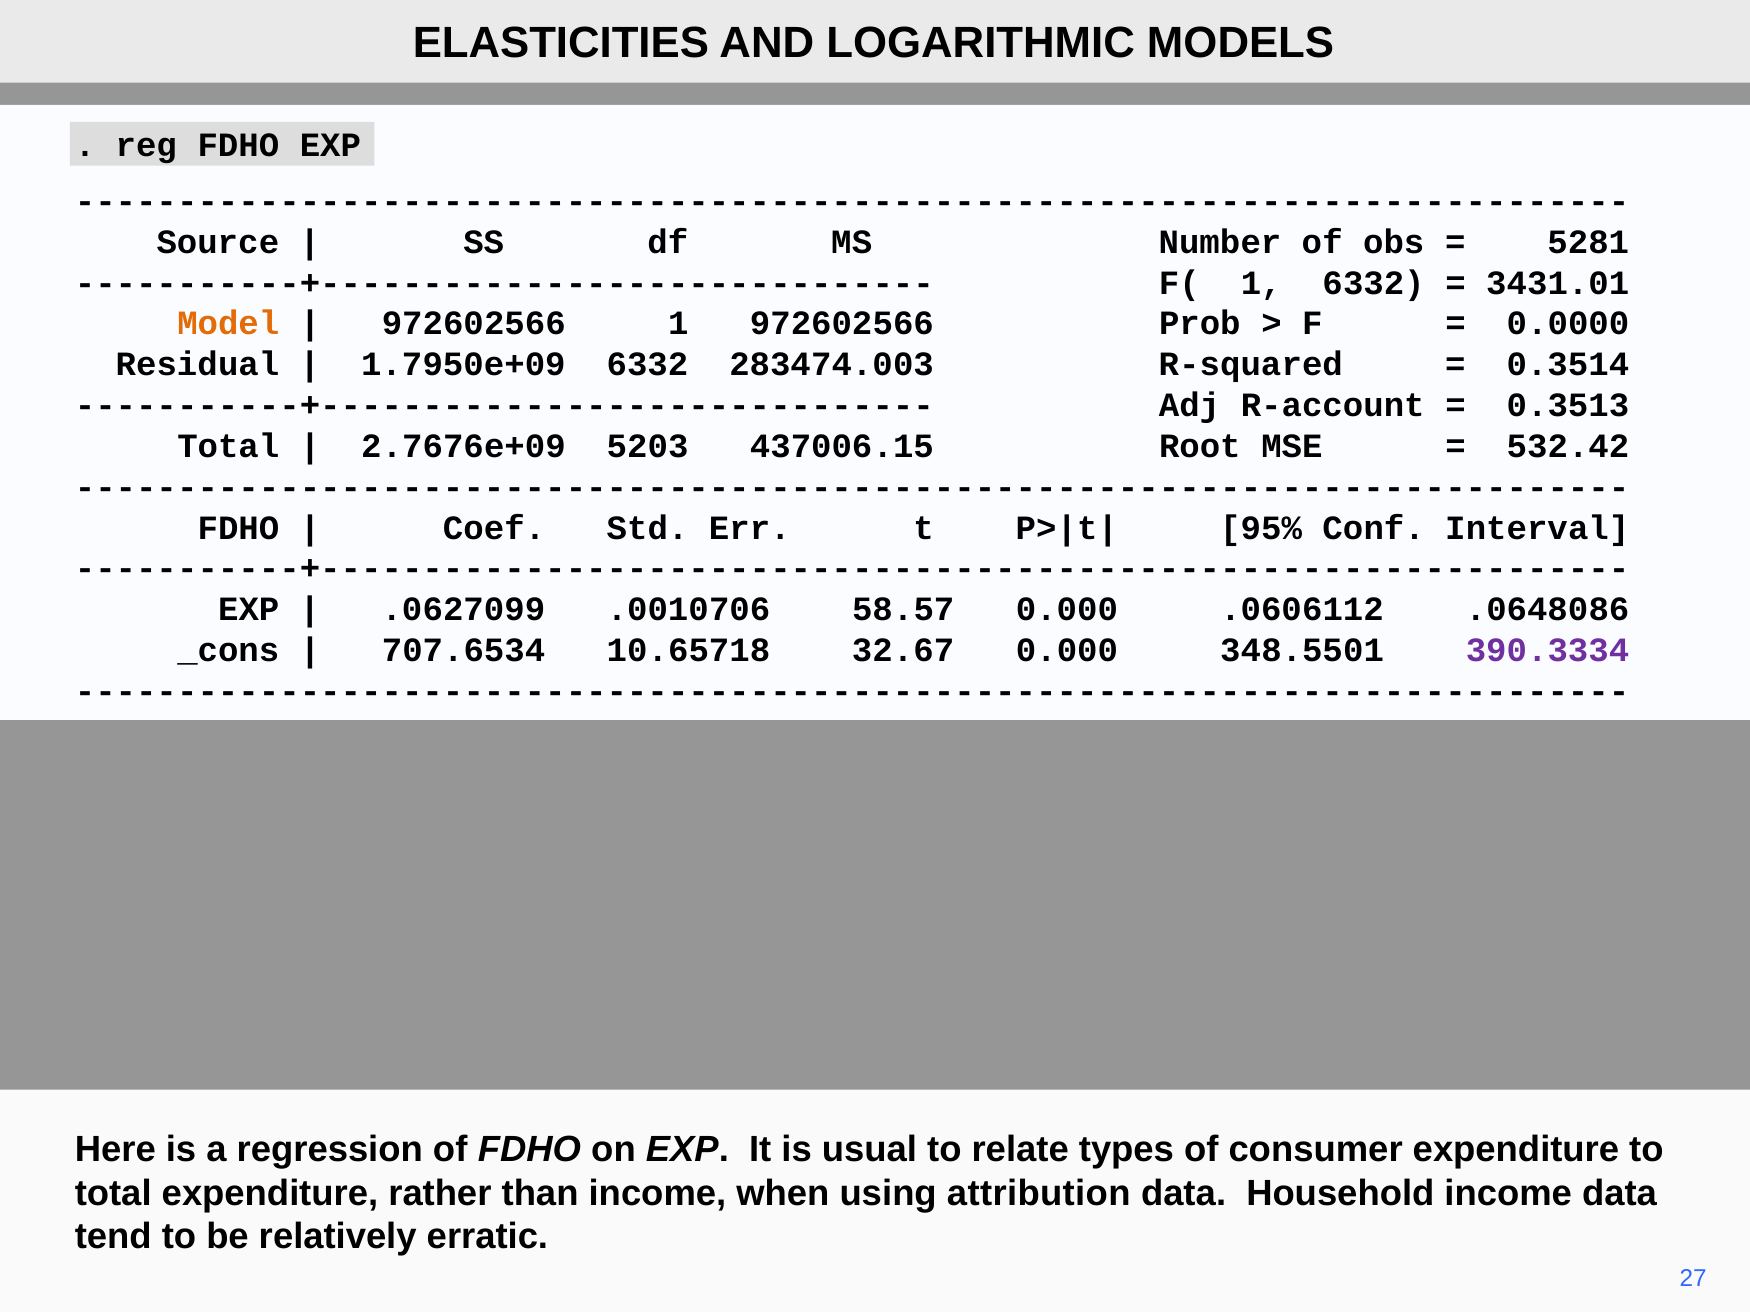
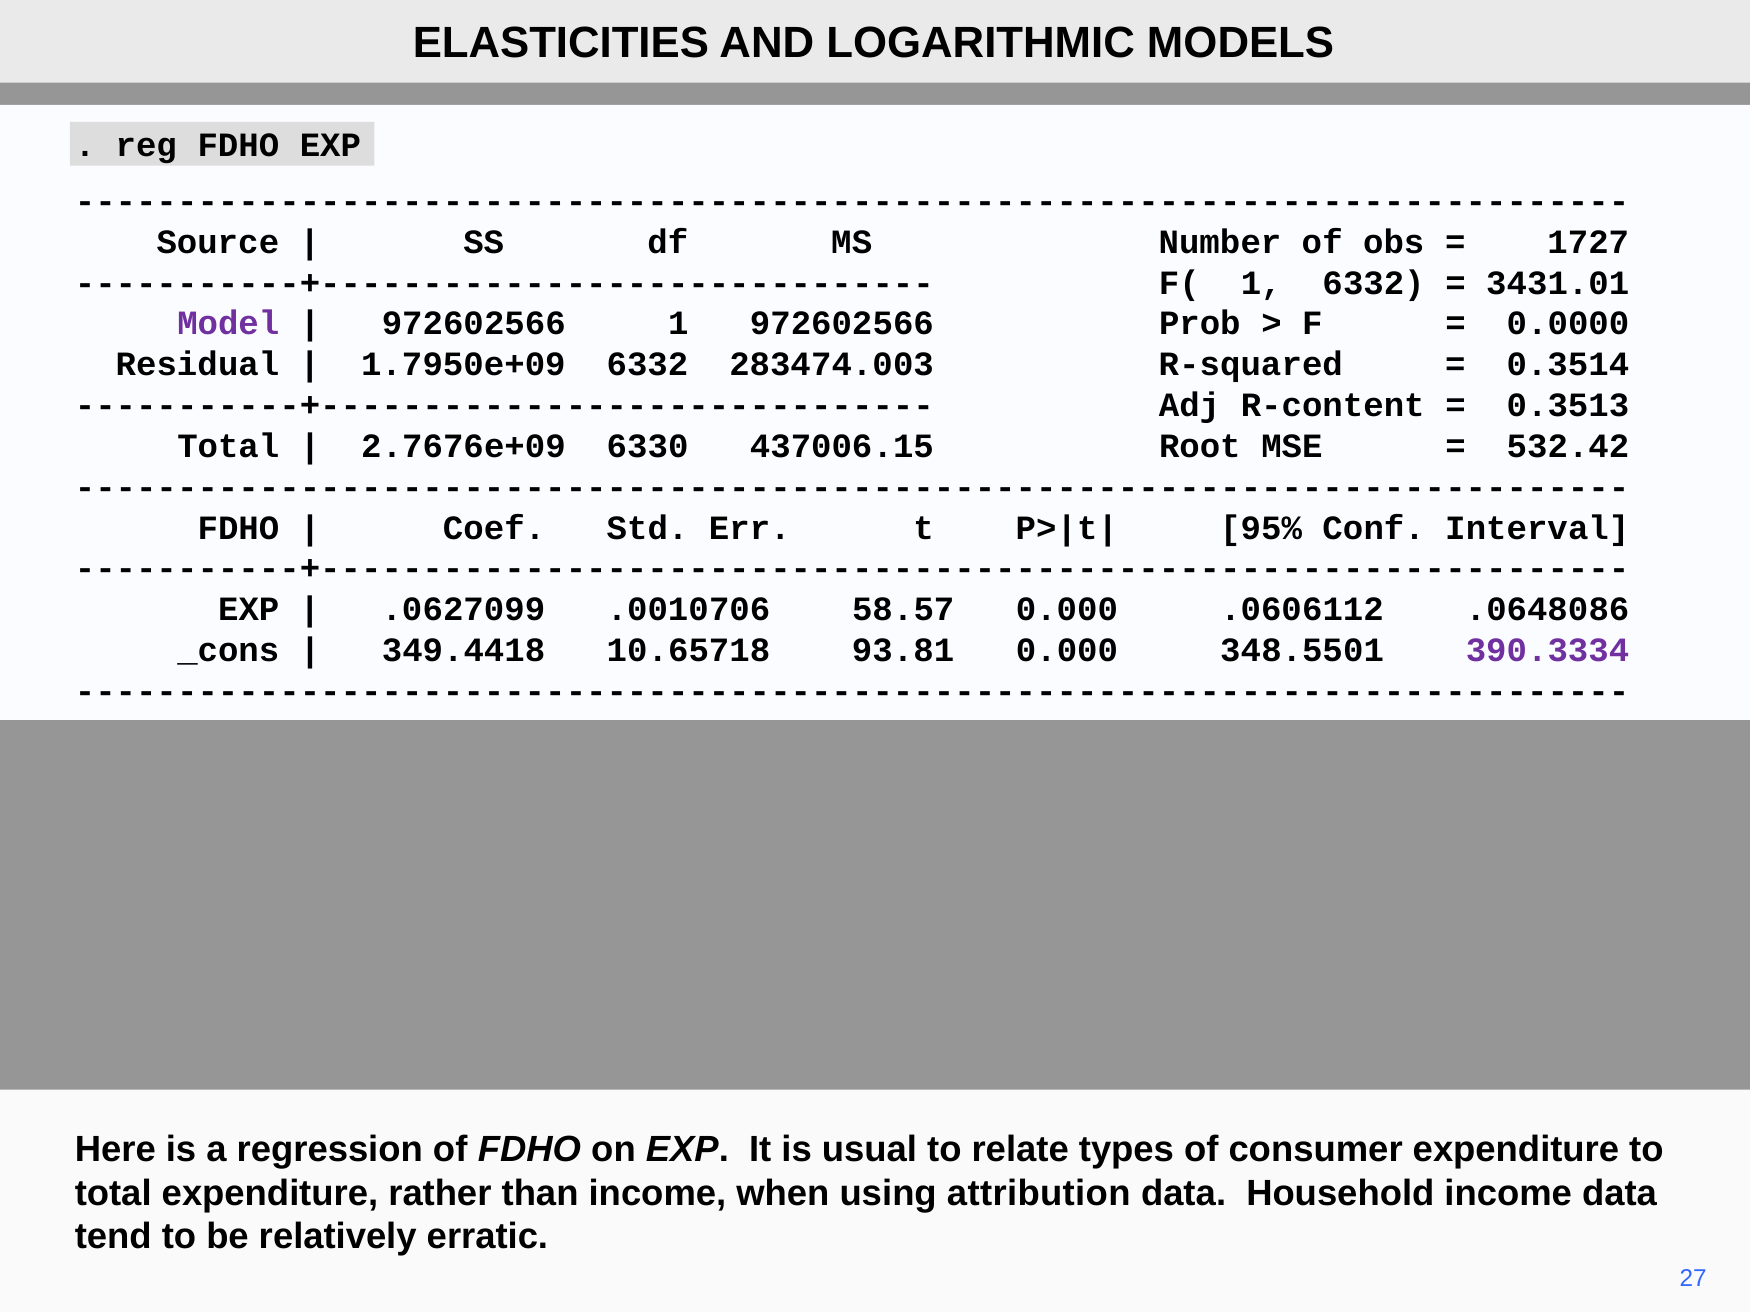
5281: 5281 -> 1727 (1588, 242)
Model colour: orange -> purple (228, 324)
R-account: R-account -> R-content (1333, 406)
5203: 5203 -> 6330 (648, 446)
707.6534: 707.6534 -> 349.4418 (464, 651)
32.67: 32.67 -> 93.81 (903, 651)
